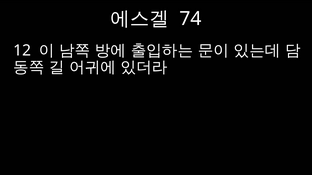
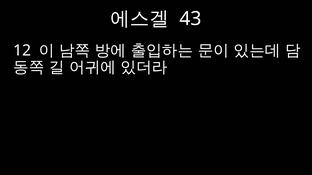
74: 74 -> 43 (190, 19)
